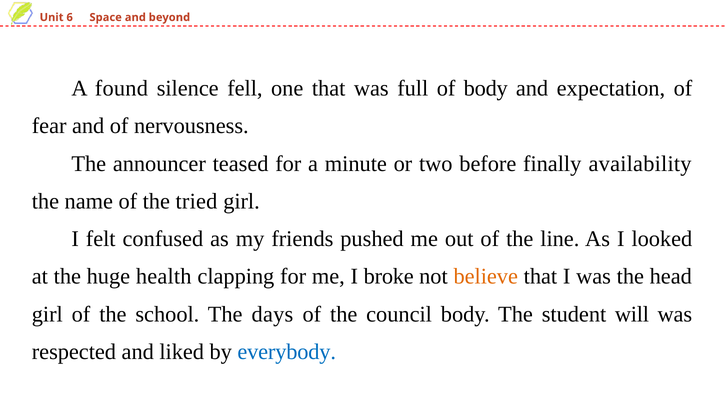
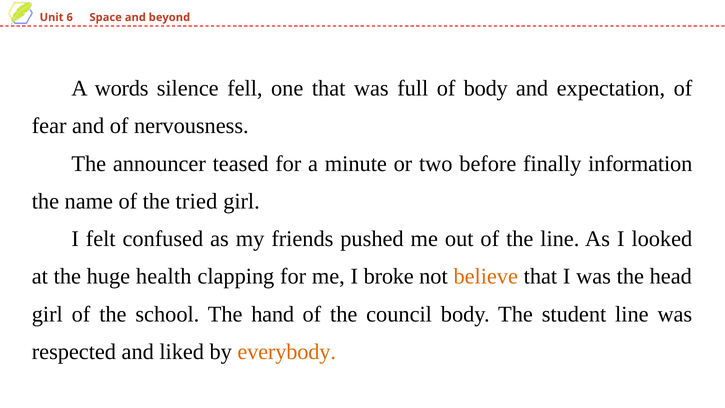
found: found -> words (122, 88)
availability: availability -> information (640, 164)
days: days -> hand (273, 314)
student will: will -> line (632, 314)
everybody colour: blue -> orange (287, 352)
